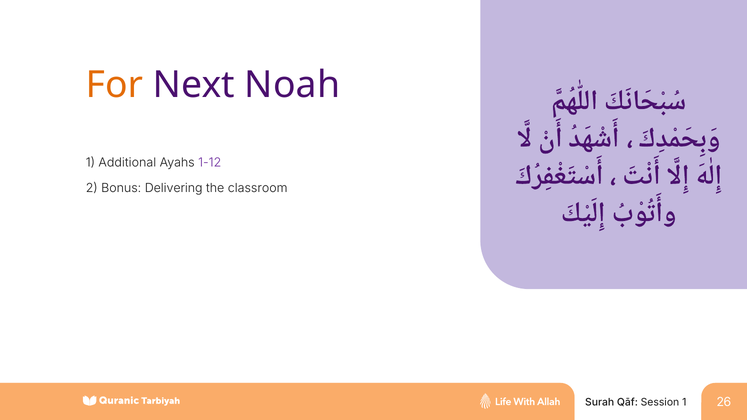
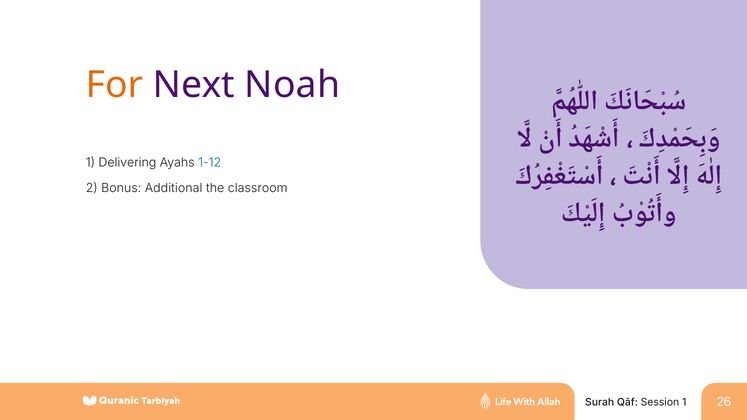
Additional: Additional -> Delivering (127, 163)
1-12 colour: purple -> blue (210, 163)
Delivering: Delivering -> Additional (174, 188)
